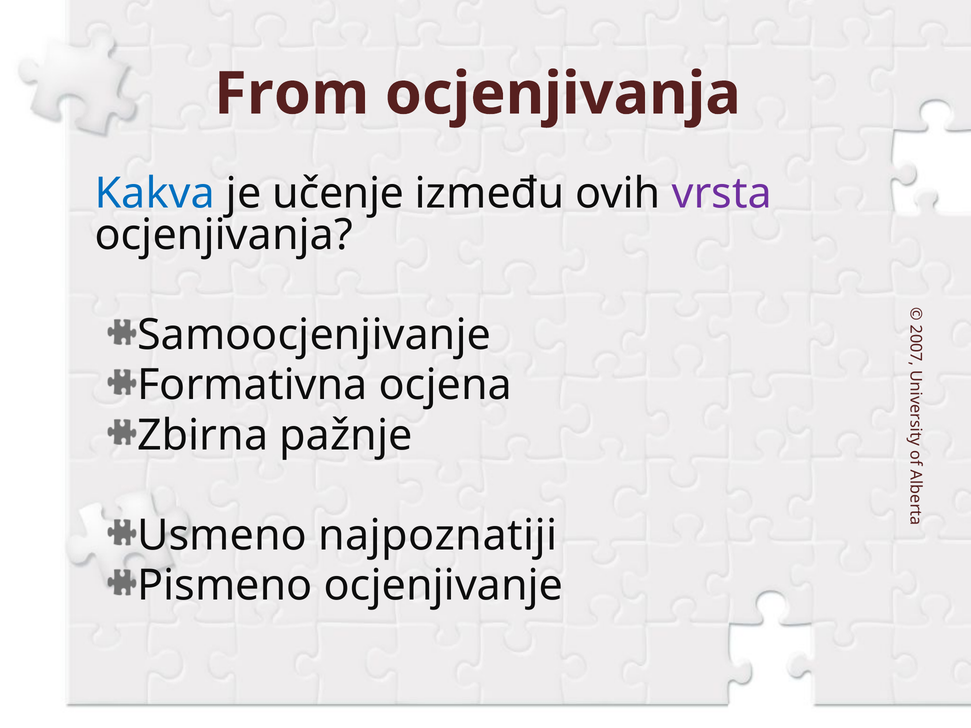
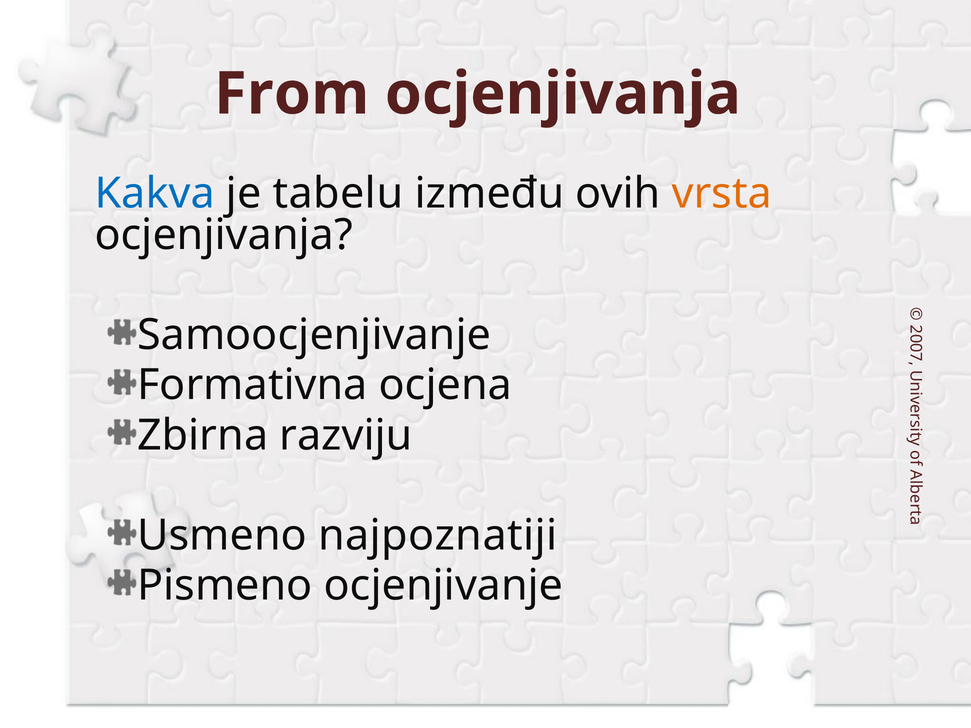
učenje: učenje -> tabelu (338, 194)
vrsta colour: purple -> orange (722, 194)
pažnje: pažnje -> razviju (346, 435)
